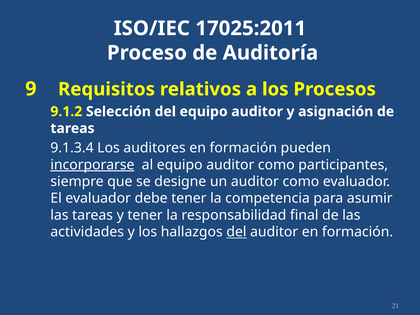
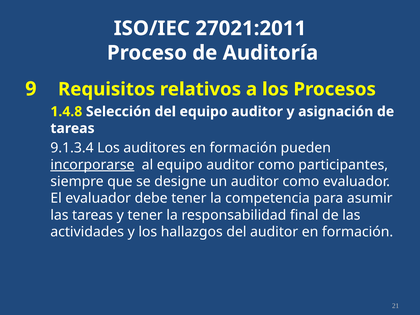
17025:2011: 17025:2011 -> 27021:2011 (251, 28)
9.1.2: 9.1.2 -> 1.4.8 (66, 112)
del underline: present -> none (236, 232)
